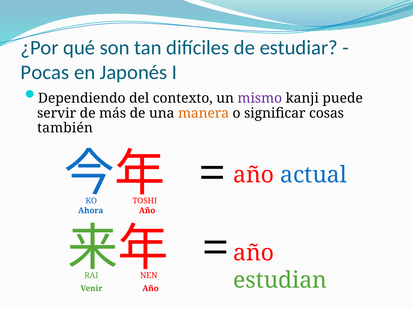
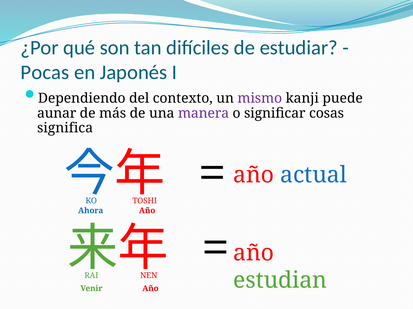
servir: servir -> aunar (57, 114)
manera colour: orange -> purple (204, 114)
también: también -> significa (65, 128)
